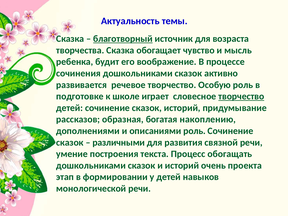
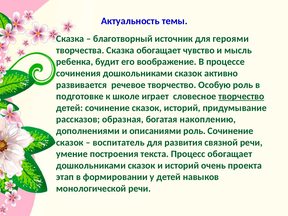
благотворный underline: present -> none (123, 39)
возраста: возраста -> героями (231, 39)
различными: различными -> воспитатель (119, 142)
Процесс обогащать: обогащать -> обогащает (230, 154)
